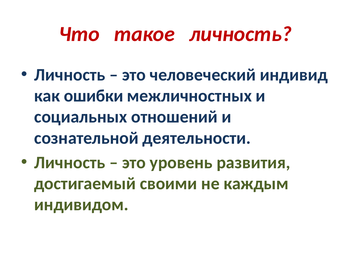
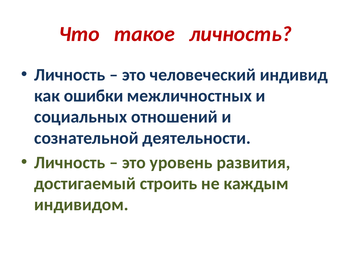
своими: своими -> строить (169, 184)
